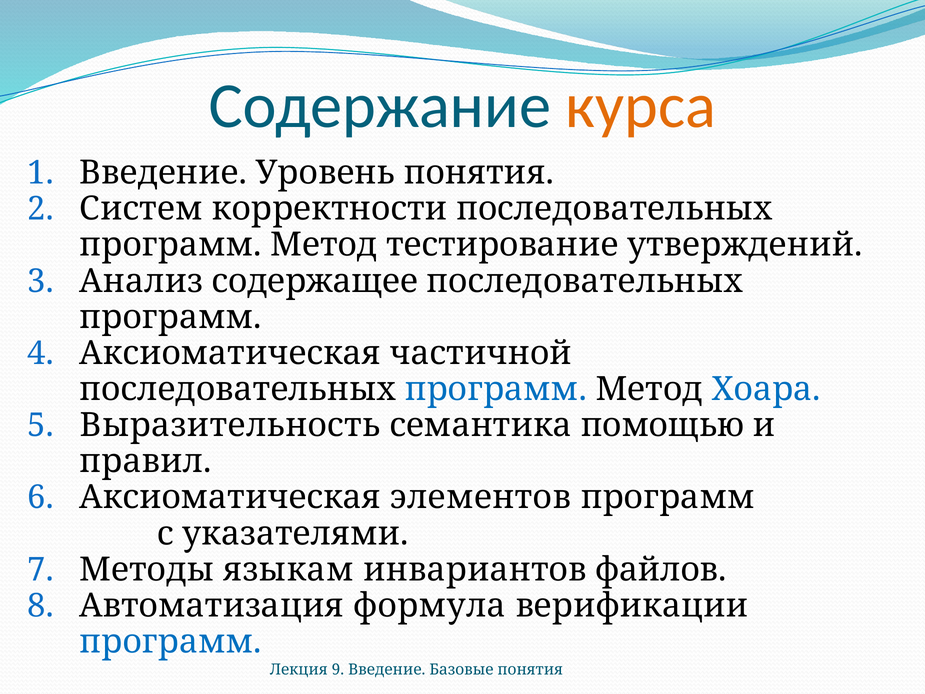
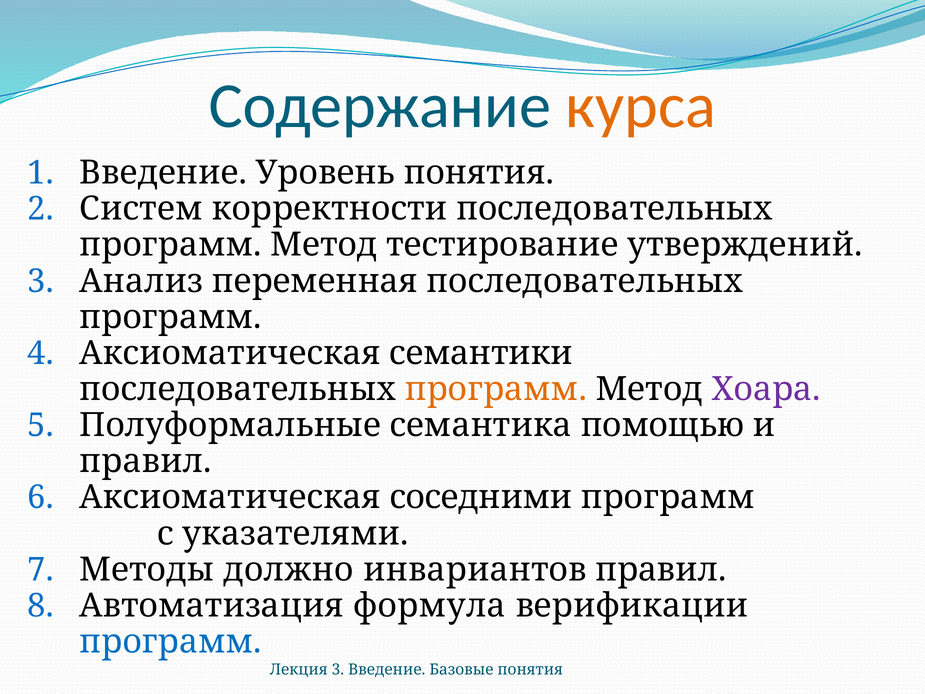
содержащее: содержащее -> переменная (315, 281)
частичной: частичной -> семантики (481, 353)
программ colour: blue -> orange (496, 389)
Хоара colour: blue -> purple (766, 389)
Выразительность: Выразительность -> Полуформальные (230, 425)
элементов: элементов -> соседними (481, 497)
языкам: языкам -> должно (289, 569)
инвариантов файлов: файлов -> правил (661, 569)
Лекция 9: 9 -> 3 (338, 669)
